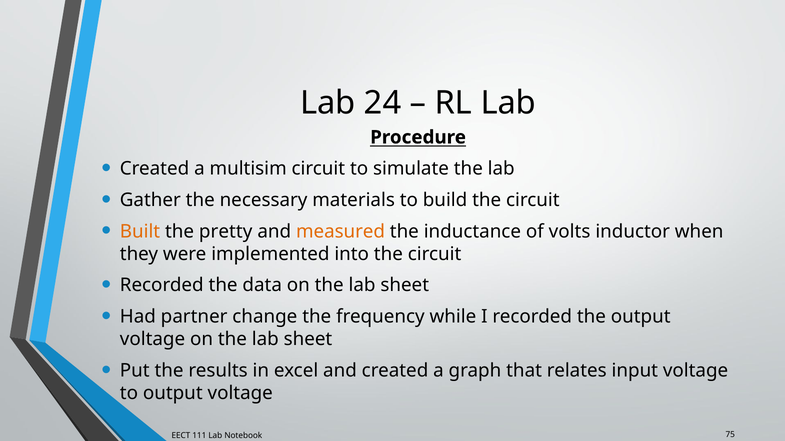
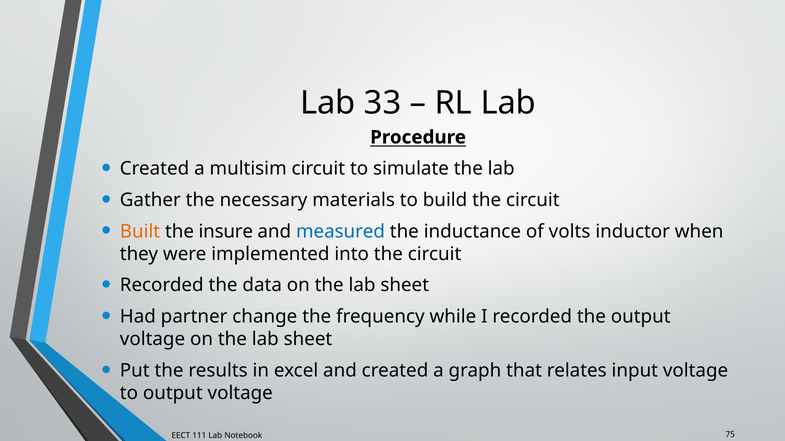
24: 24 -> 33 (383, 103)
pretty: pretty -> insure (226, 232)
measured colour: orange -> blue (341, 232)
